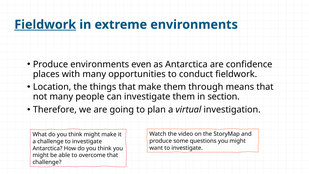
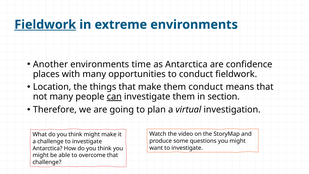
Produce: Produce -> Another (50, 64)
even: even -> time (141, 64)
them through: through -> conduct (206, 87)
can underline: none -> present (114, 97)
